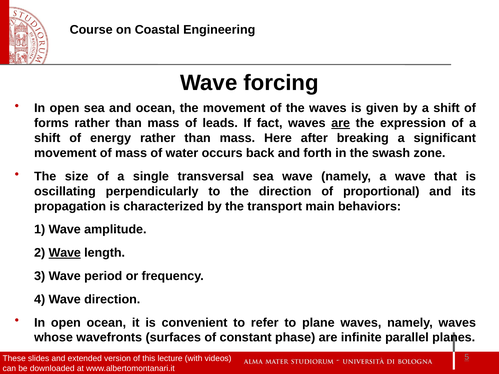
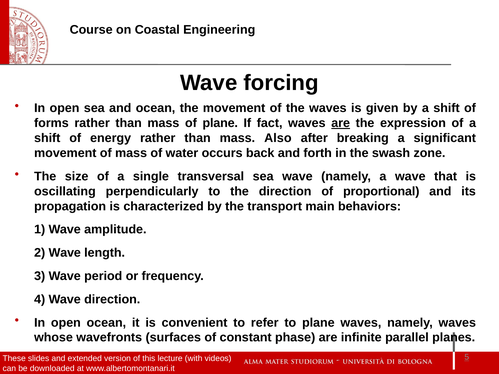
of leads: leads -> plane (220, 123)
Here: Here -> Also (278, 138)
Wave underline: present -> none (65, 253)
